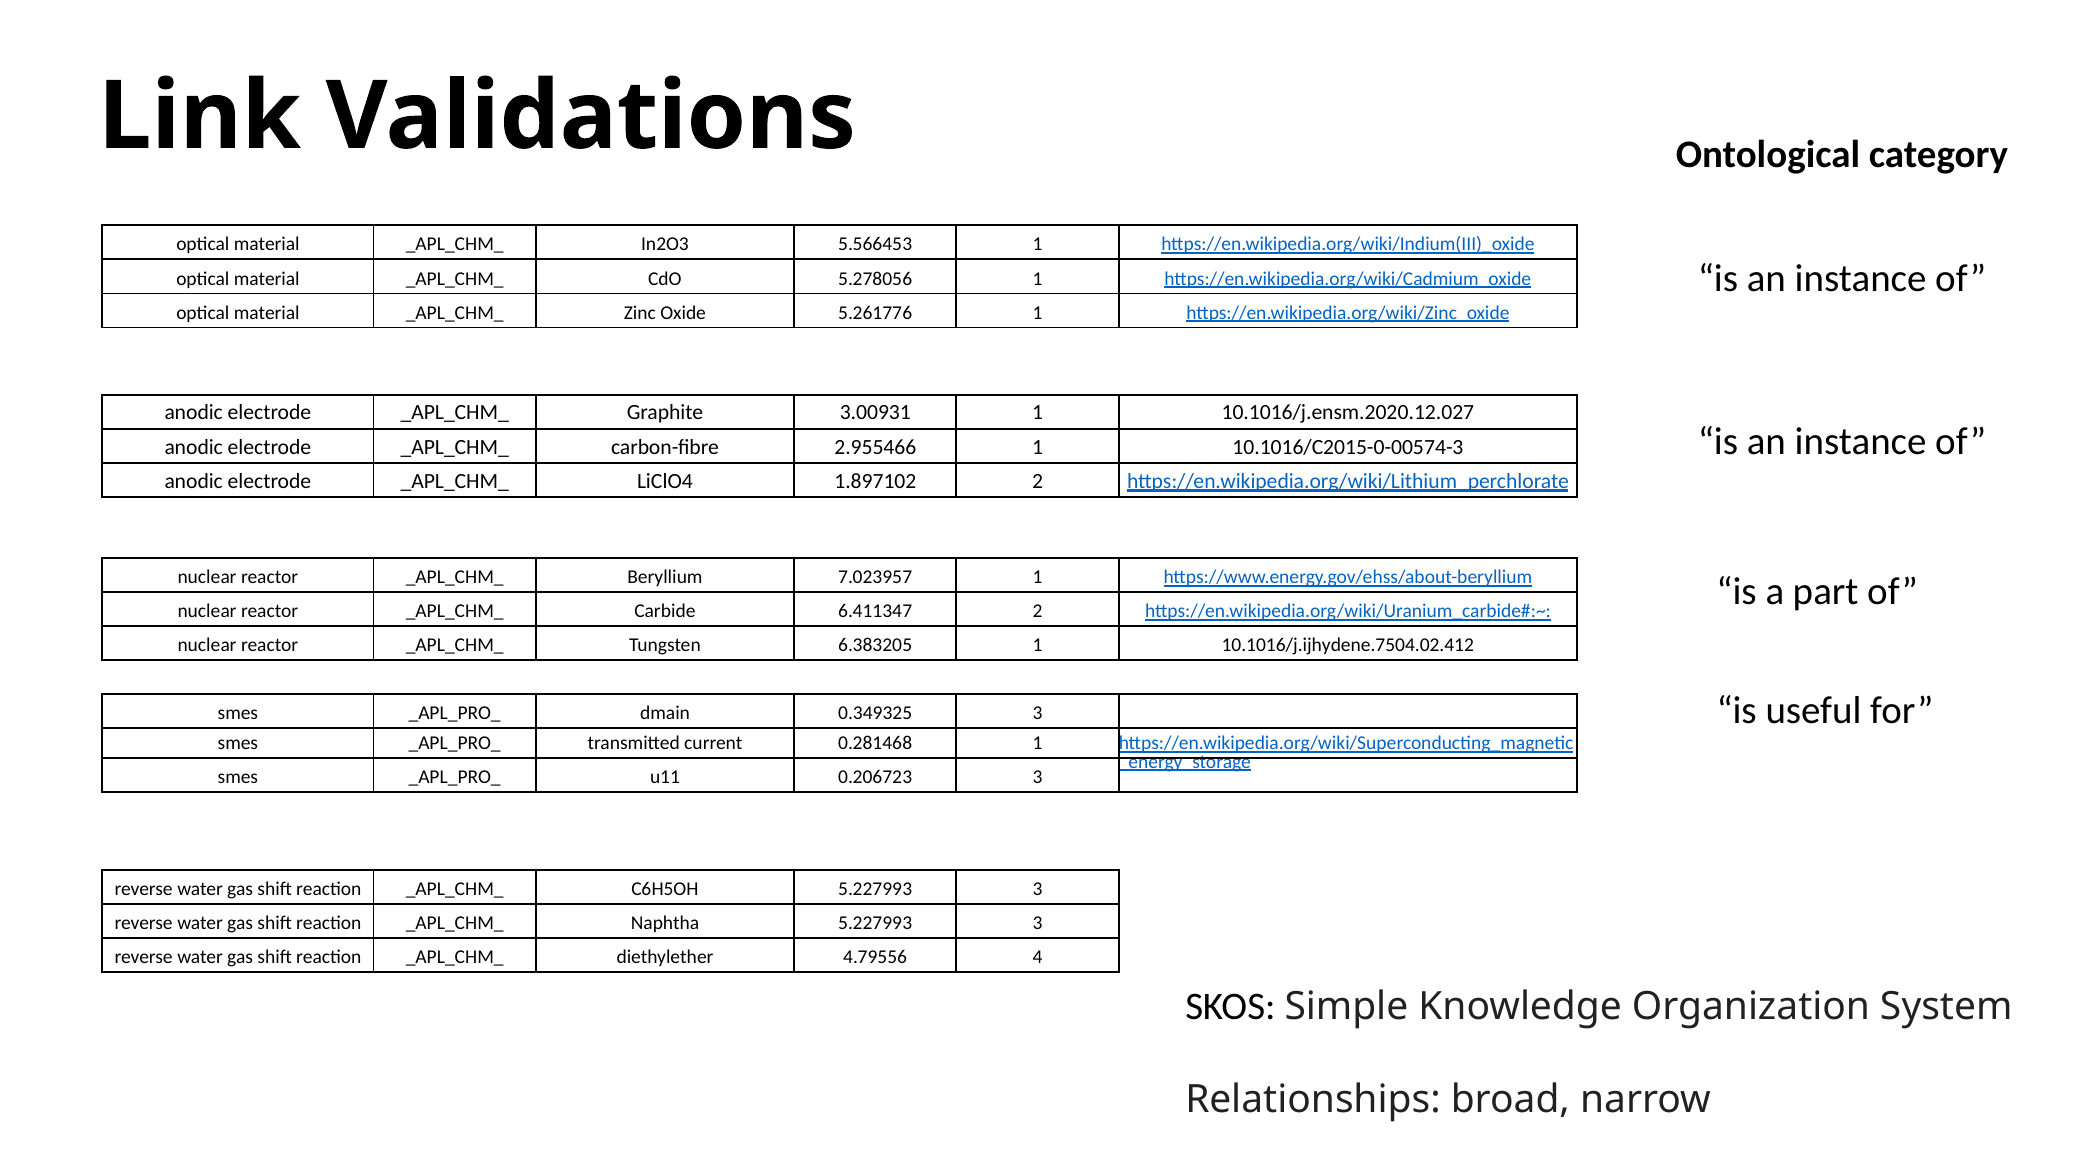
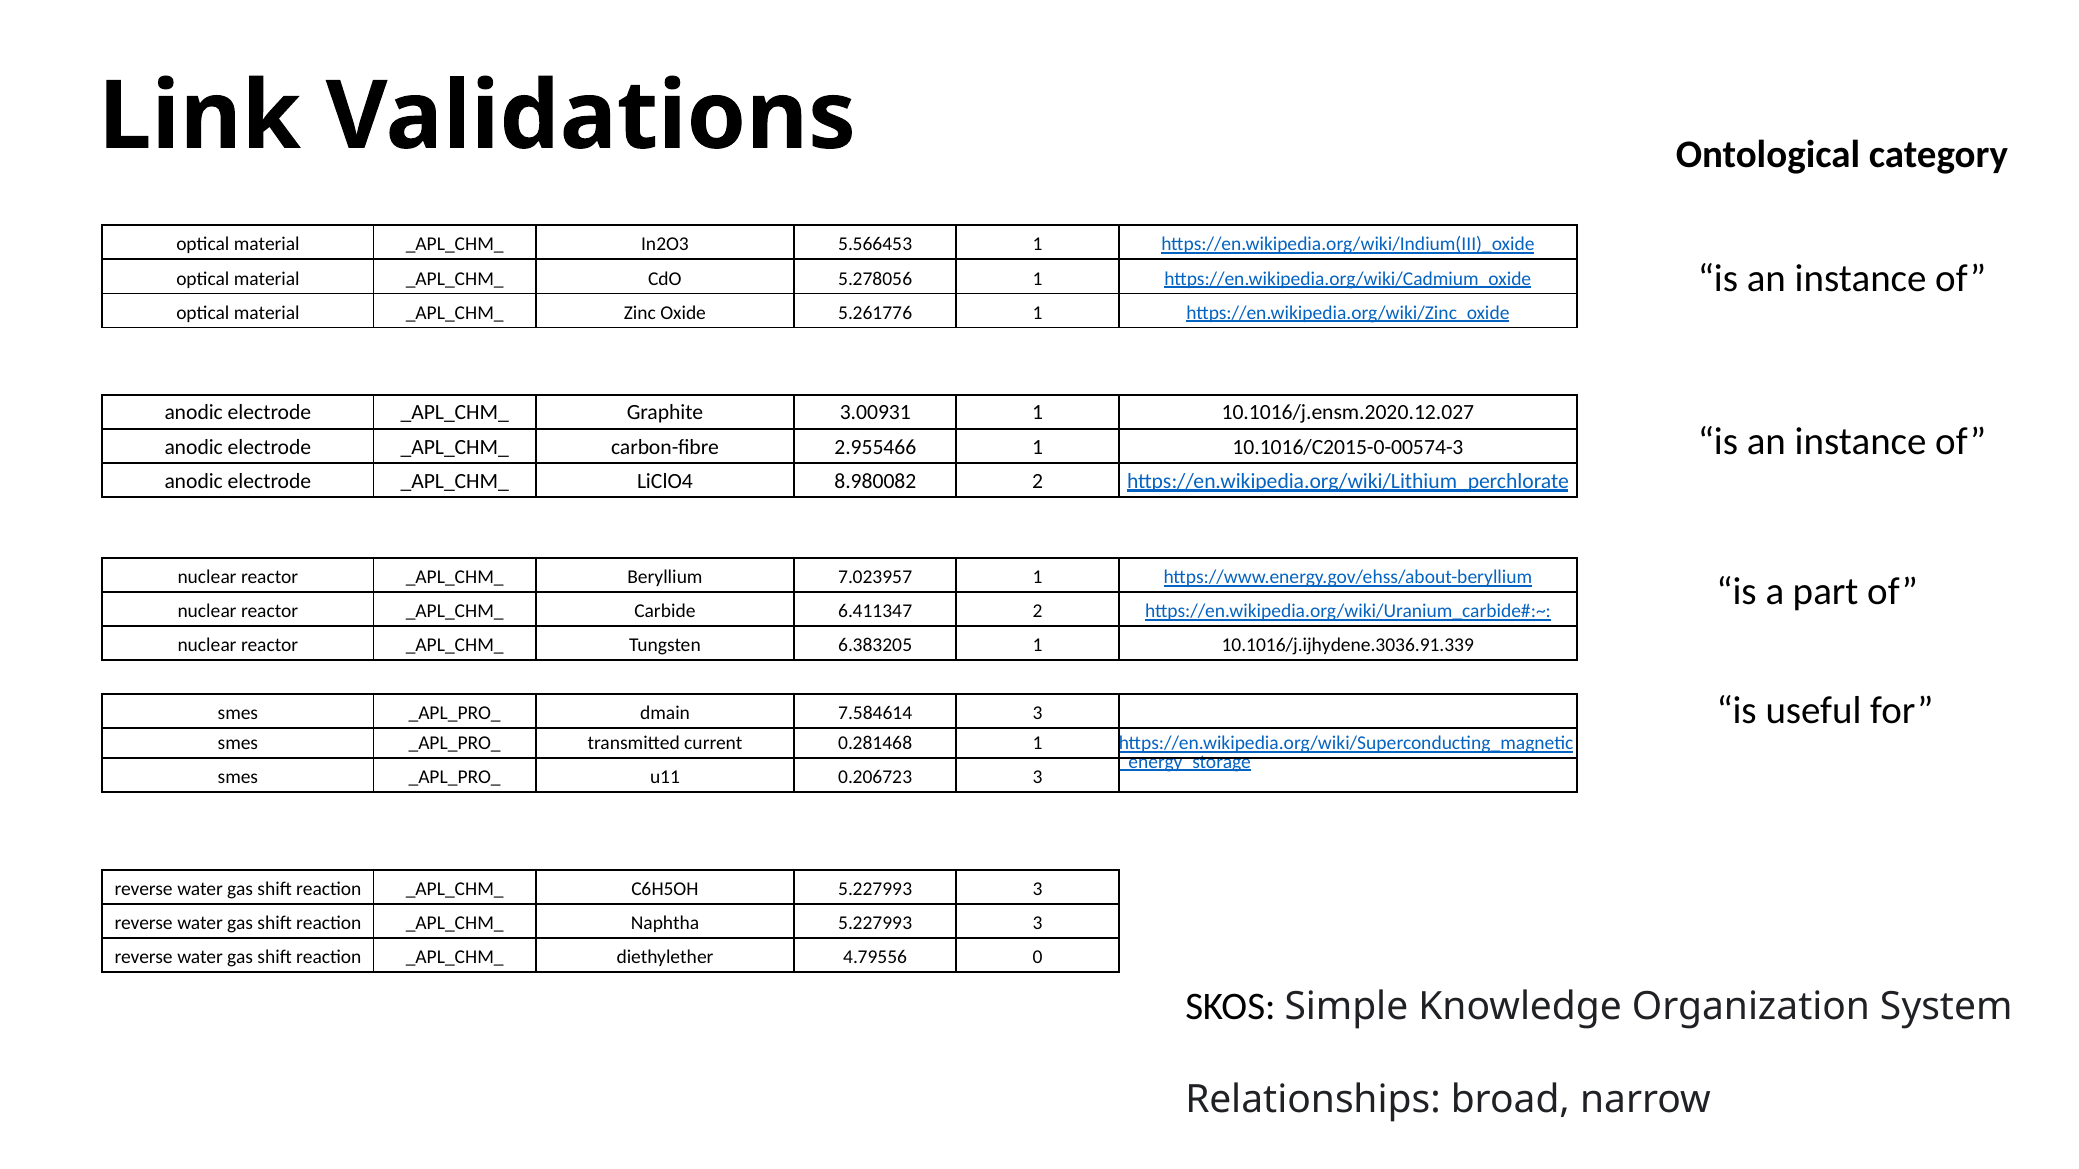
1.897102: 1.897102 -> 8.980082 (875, 481)
10.1016/j.ijhydene.7504.02.412: 10.1016/j.ijhydene.7504.02.412 -> 10.1016/j.ijhydene.3036.91.339 (1348, 646)
0.349325: 0.349325 -> 7.584614 (875, 713)
4: 4 -> 0 (1038, 958)
